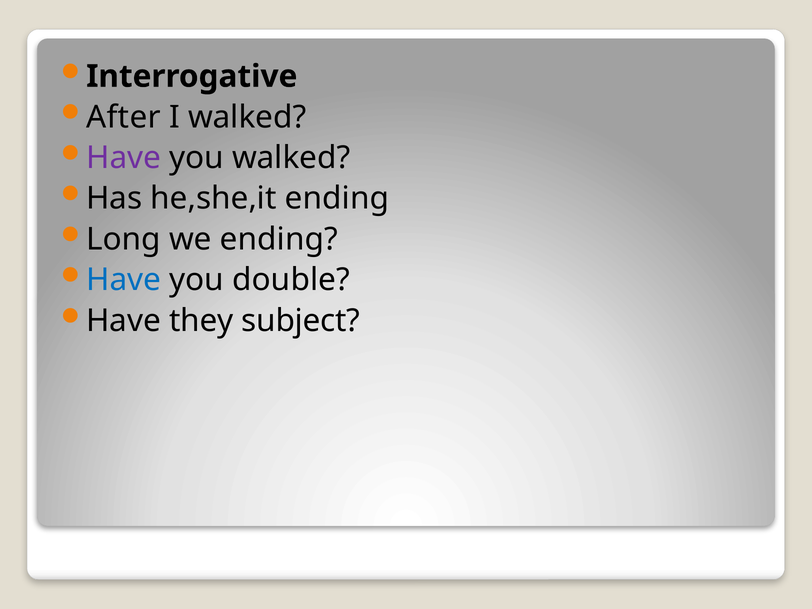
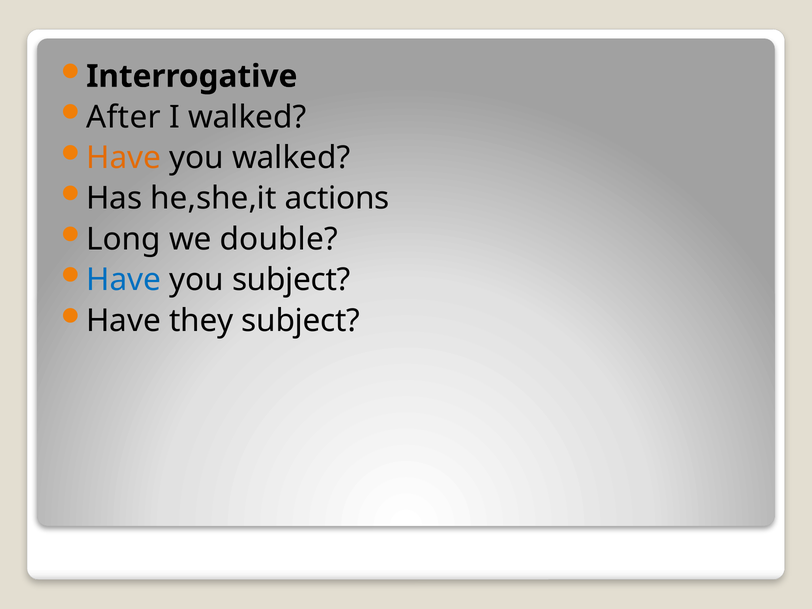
Have colour: purple -> orange (124, 158)
he,she,it ending: ending -> actions (337, 199)
we ending: ending -> double (279, 239)
you double: double -> subject (291, 280)
